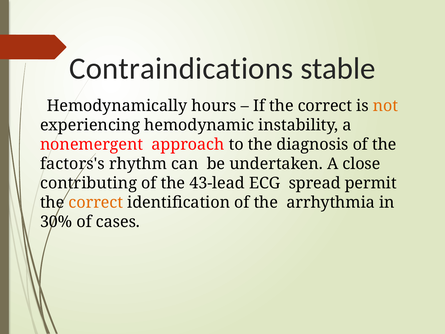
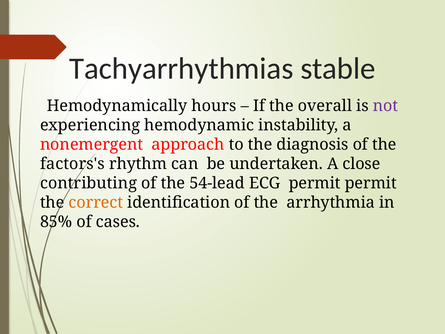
Contraindications: Contraindications -> Tachyarrhythmias (181, 69)
If the correct: correct -> overall (325, 106)
not colour: orange -> purple (386, 106)
43-lead: 43-lead -> 54-lead (217, 183)
ECG spread: spread -> permit (315, 183)
30%: 30% -> 85% (56, 222)
